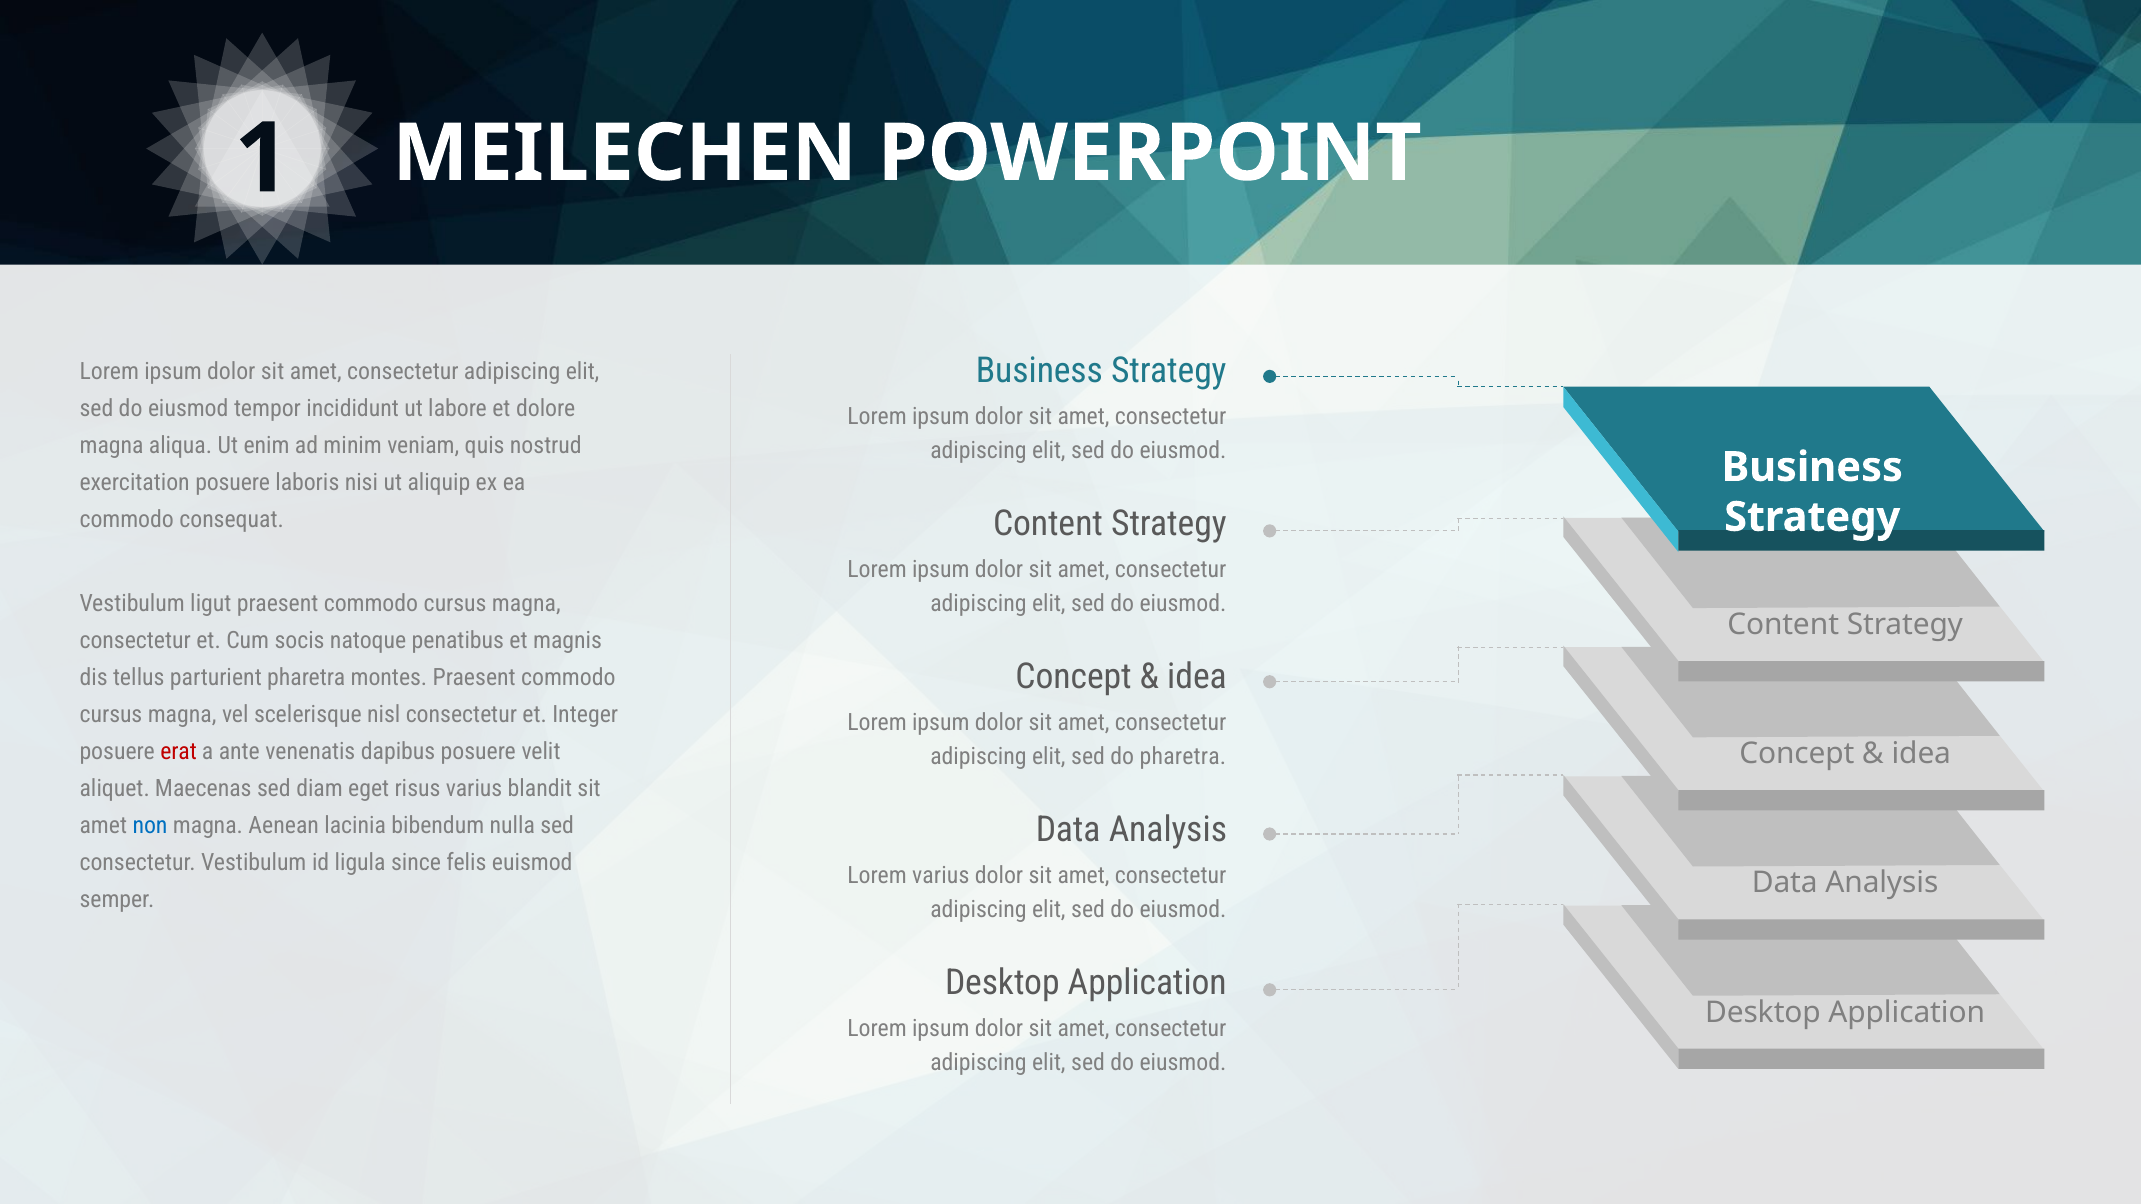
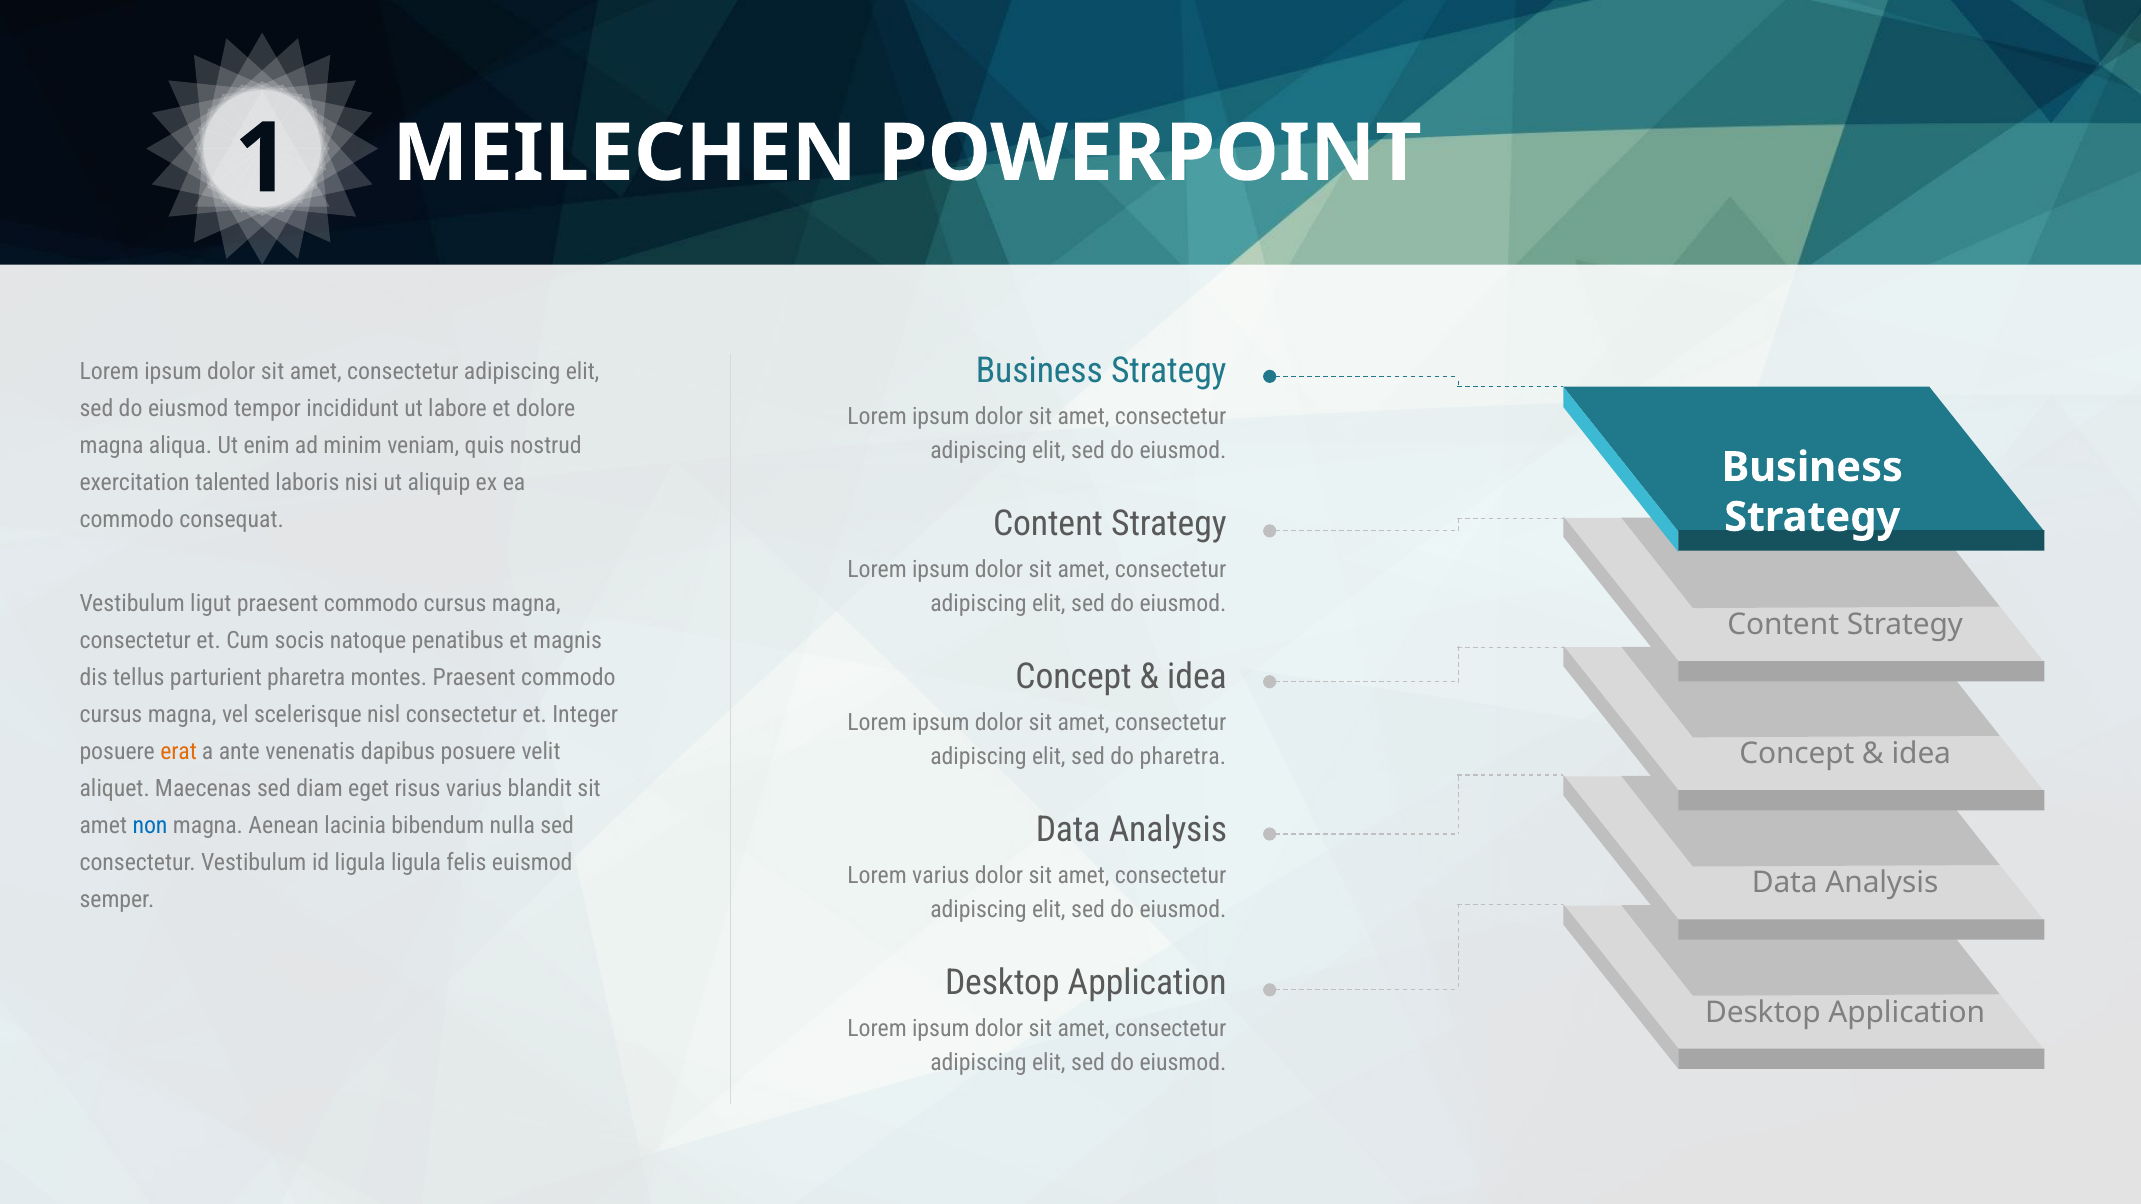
exercitation posuere: posuere -> talented (233, 483)
erat colour: red -> orange (179, 752)
ligula since: since -> ligula (416, 863)
